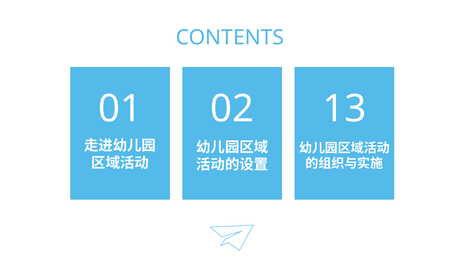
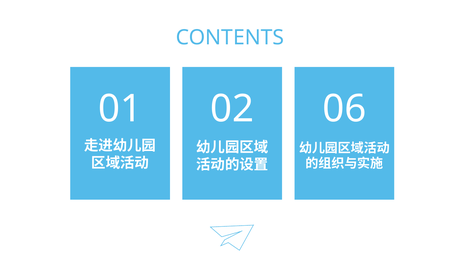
13: 13 -> 06 (344, 109)
